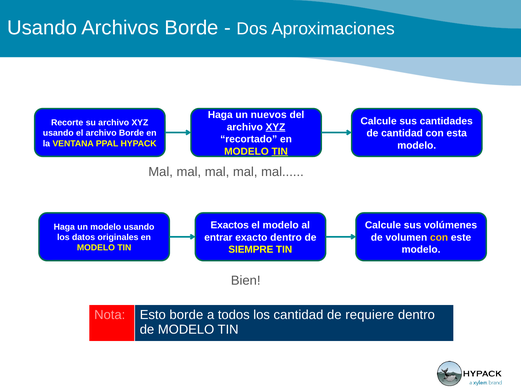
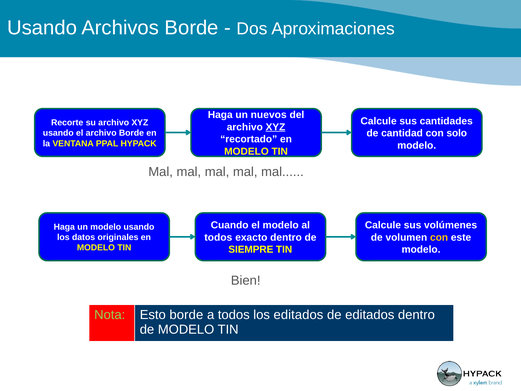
esta: esta -> solo (457, 133)
TIN underline: present -> none (280, 151)
Exactos: Exactos -> Cuando (230, 225)
entrar: entrar -> todos (218, 237)
Nota colour: pink -> light green (110, 315)
los cantidad: cantidad -> editados (298, 315)
de requiere: requiere -> editados (370, 315)
